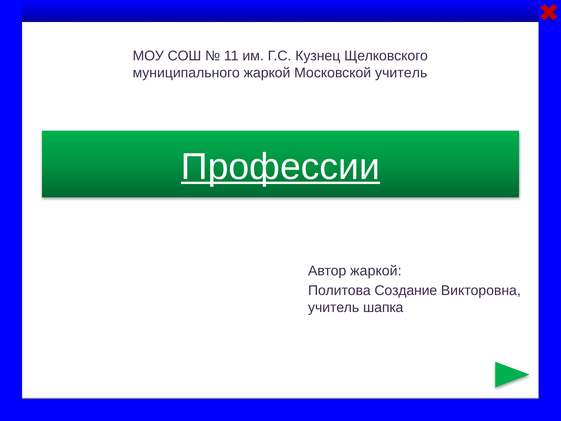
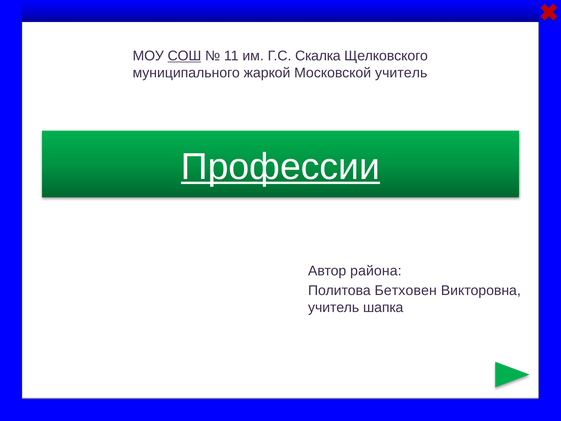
СОШ underline: none -> present (184, 56)
Кузнец: Кузнец -> Скалка (318, 56)
Автор жаркой: жаркой -> района (376, 271)
Создание: Создание -> Бетховен (406, 290)
